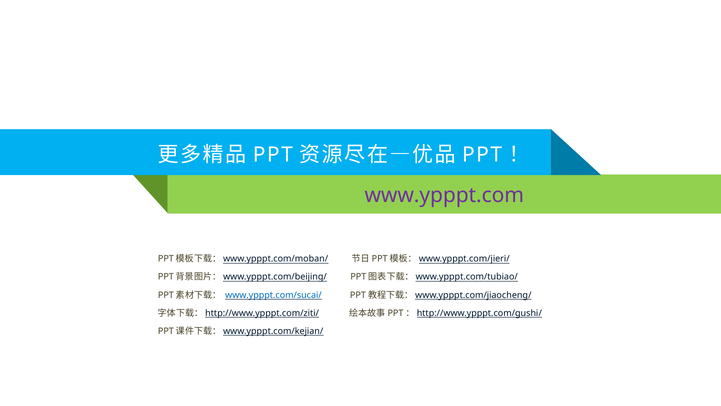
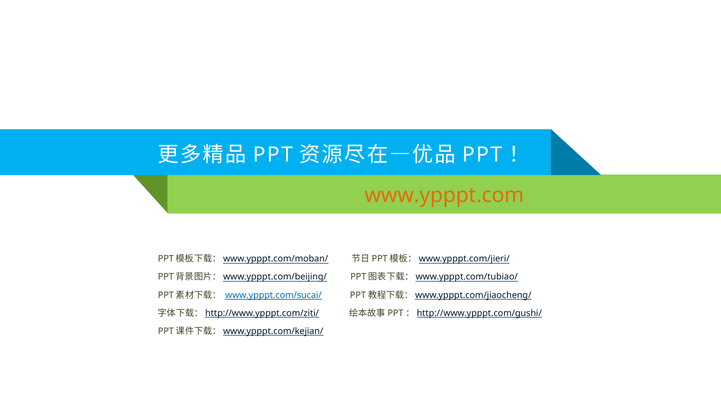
www.ypppt.com colour: purple -> orange (444, 195)
